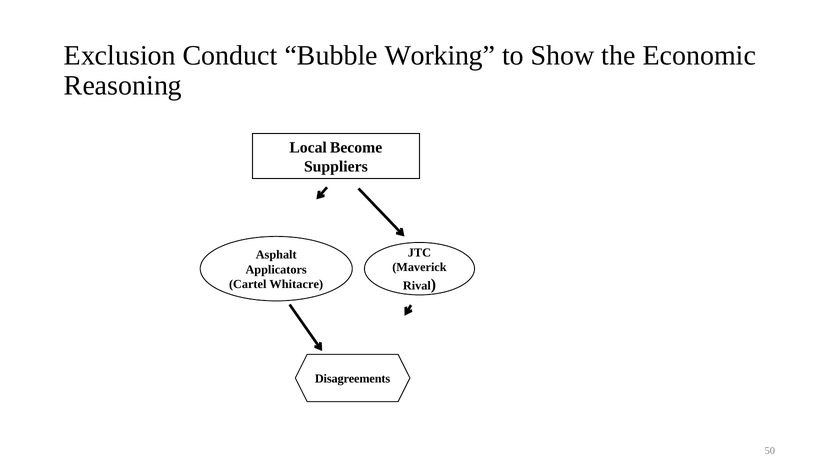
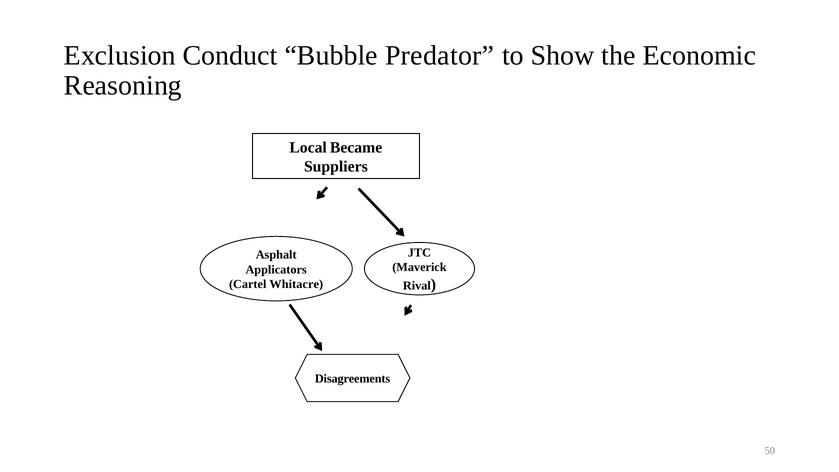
Working: Working -> Predator (440, 55)
Become: Become -> Became (356, 148)
